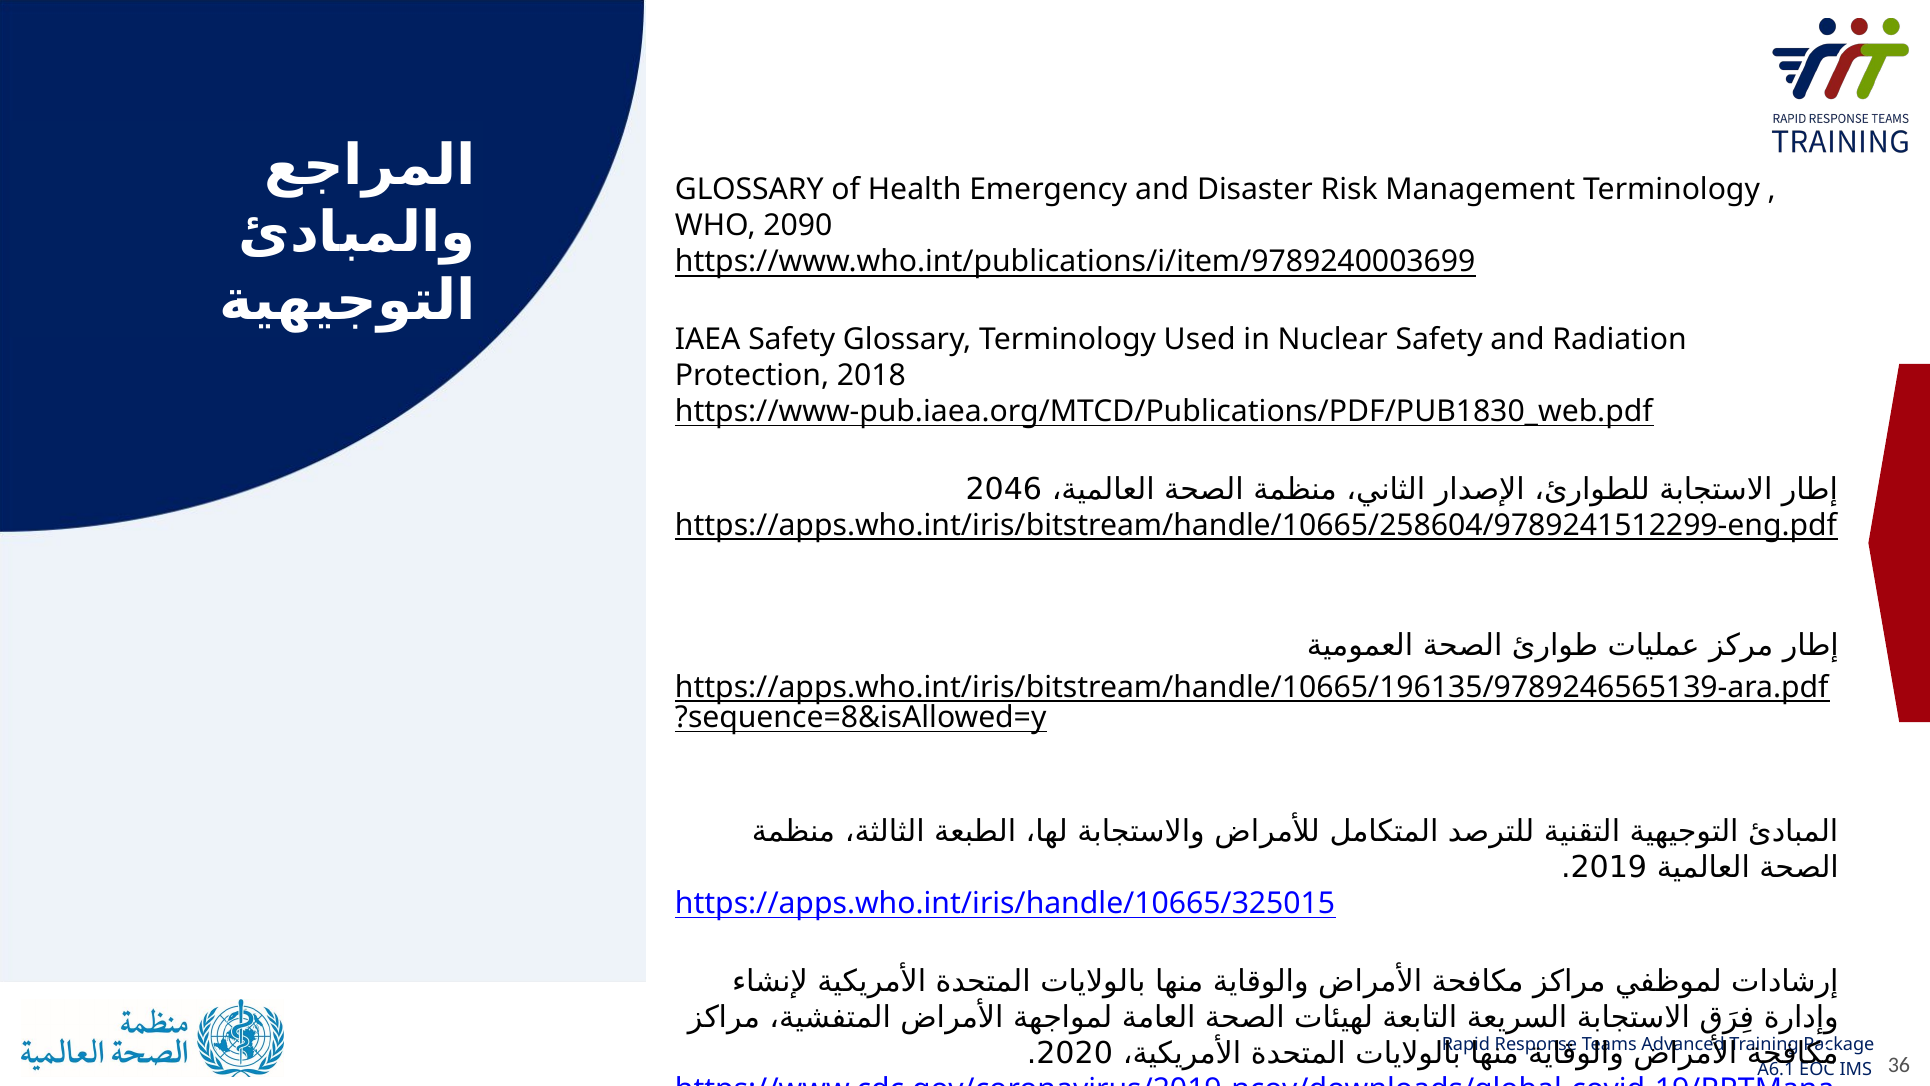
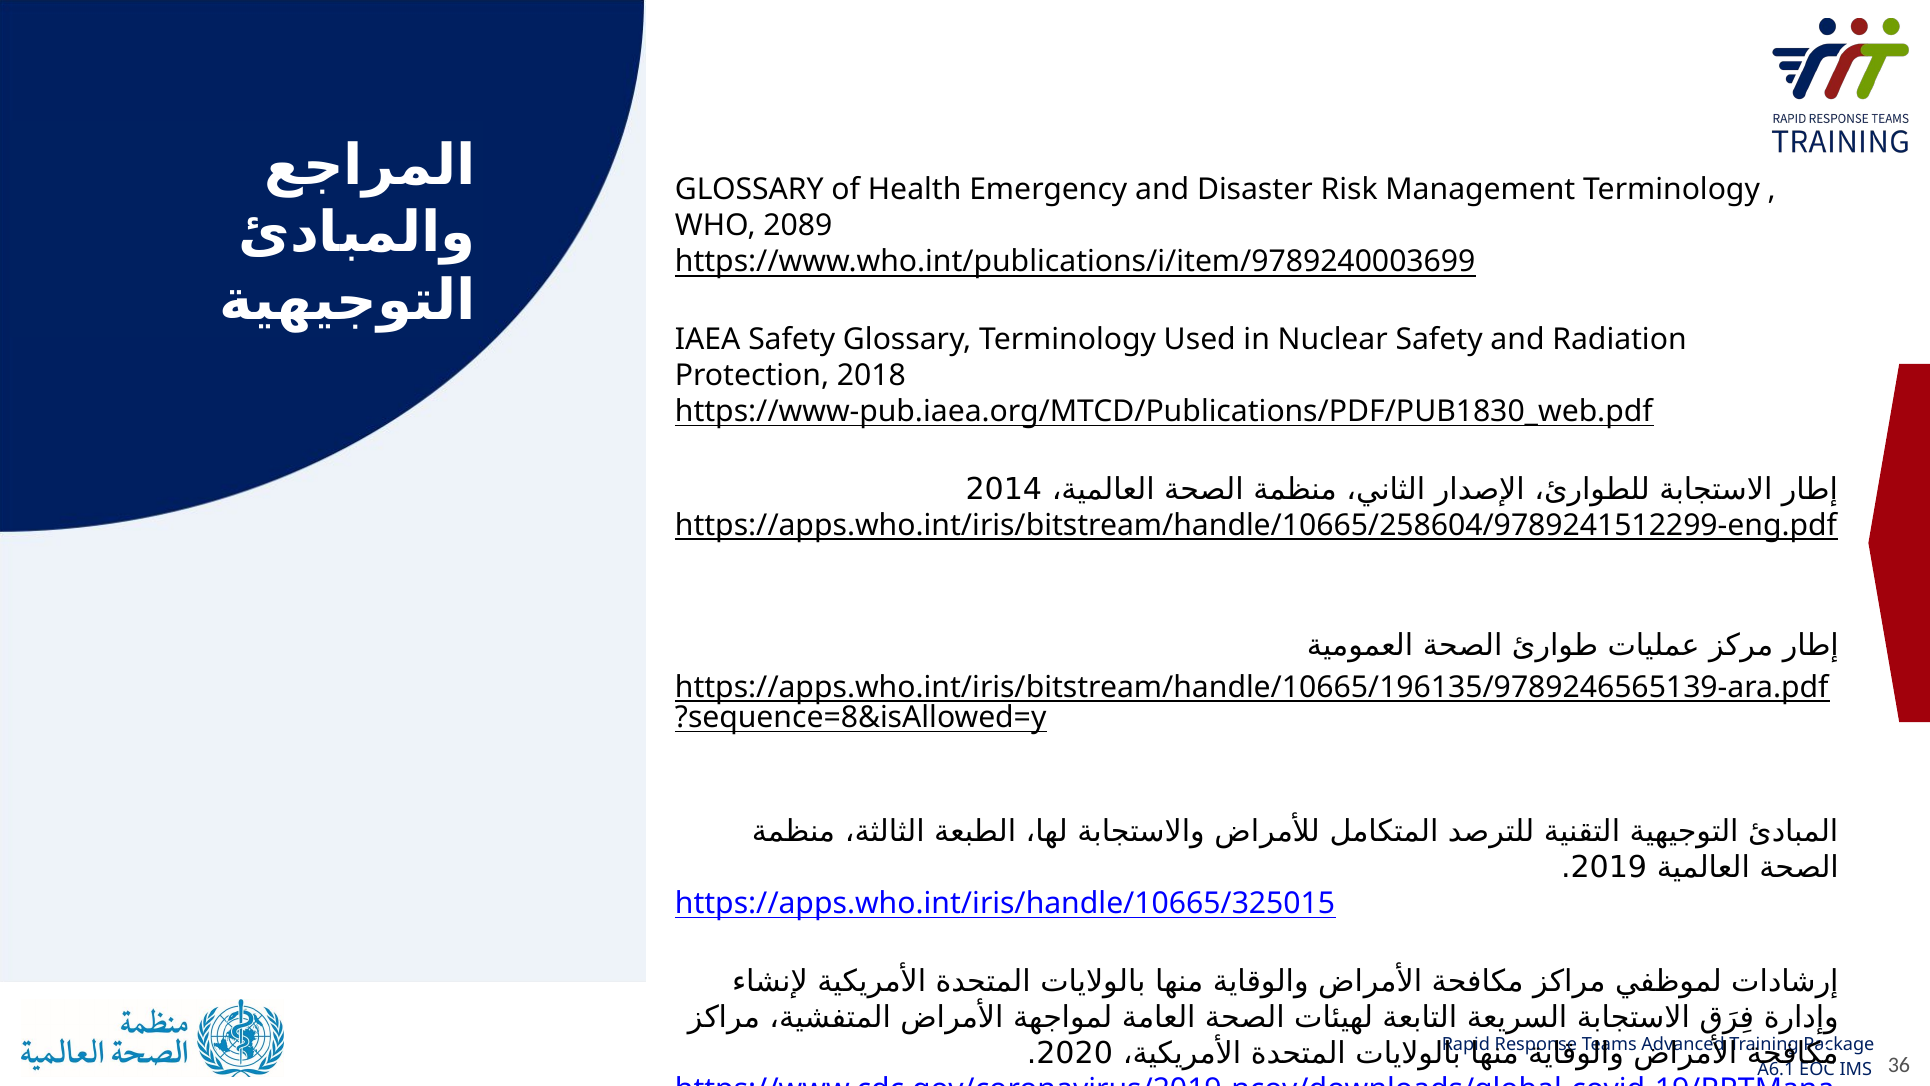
2090: 2090 -> 2089 (798, 226)
2046: 2046 -> 2014 (1004, 489)
